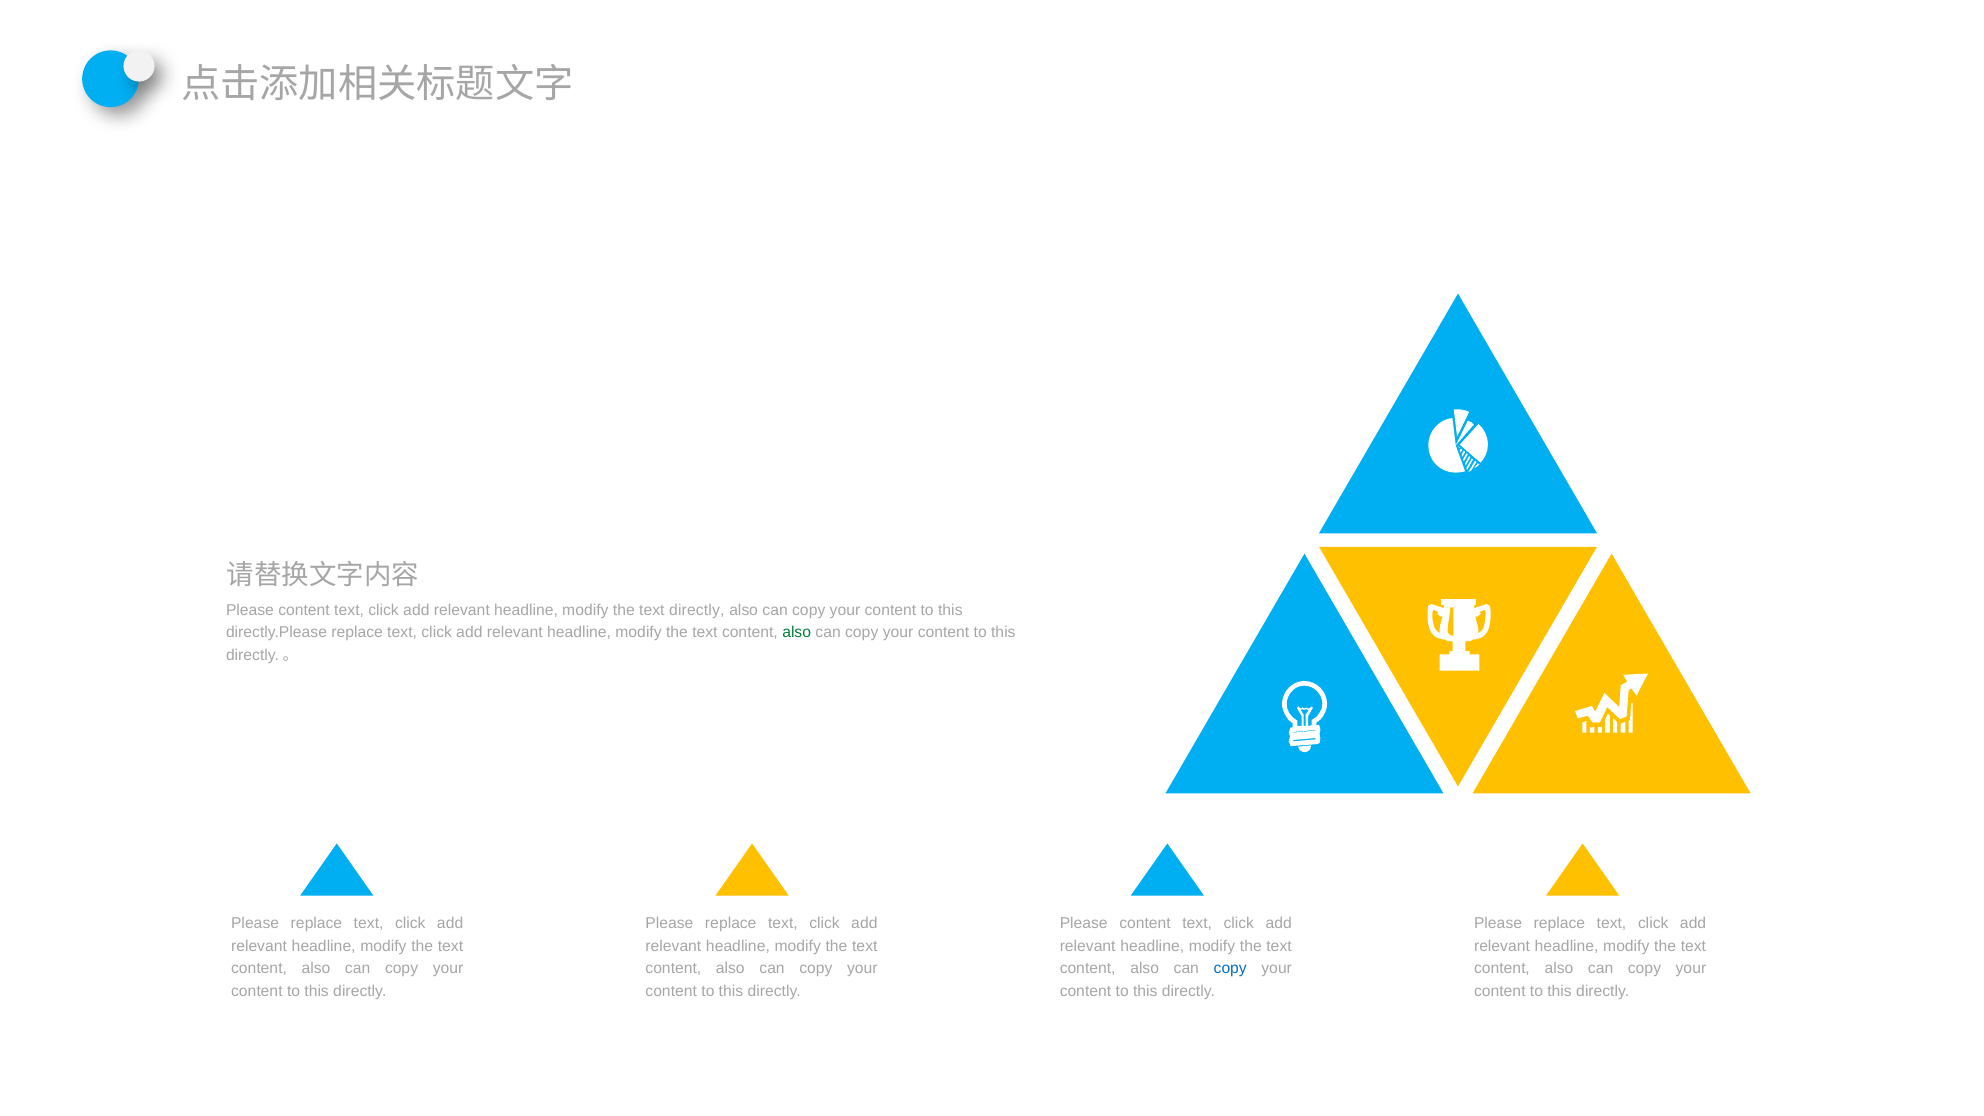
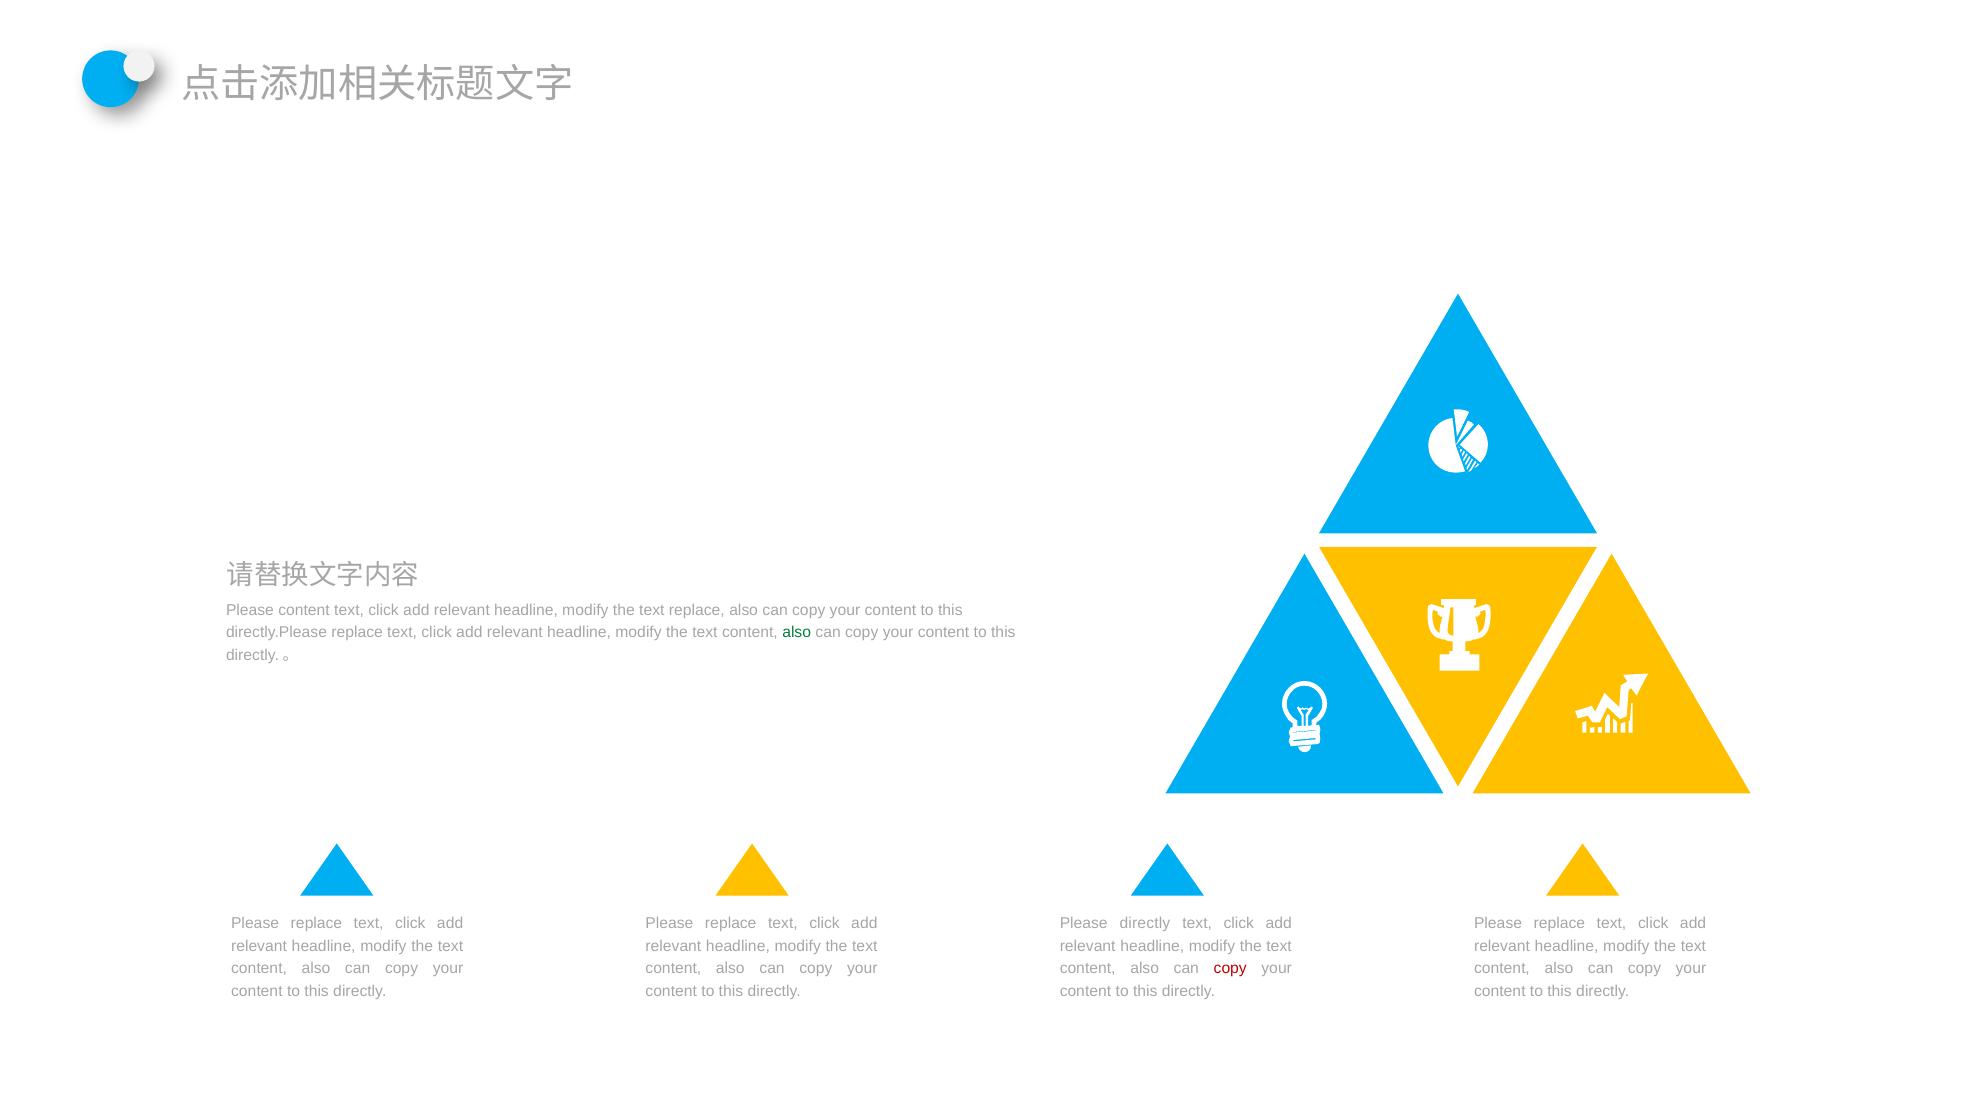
text directly: directly -> replace (697, 610)
content: content -> directly (1145, 924)
copy colour: blue -> red (1230, 969)
